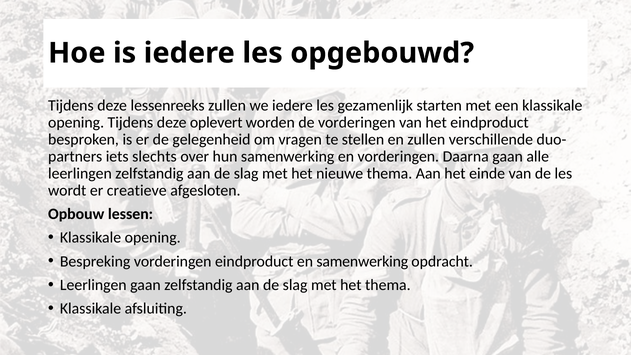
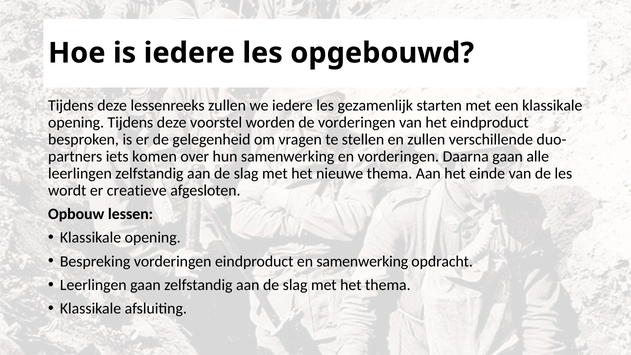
oplevert: oplevert -> voorstel (216, 122)
slechts: slechts -> komen (154, 156)
